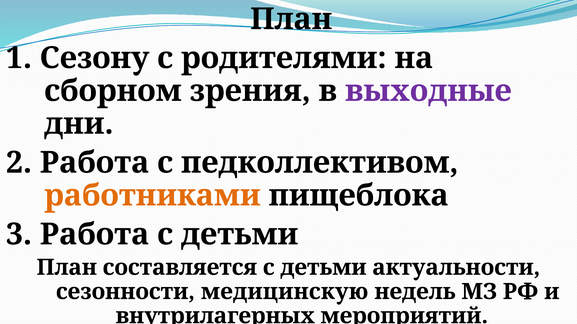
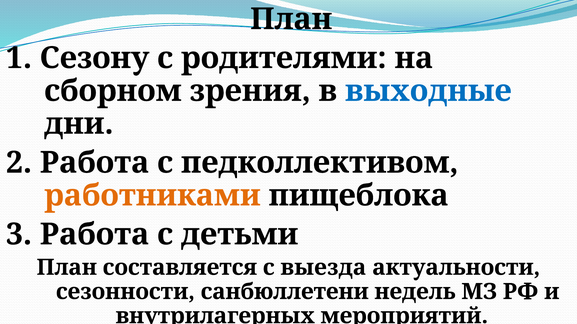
выходные colour: purple -> blue (428, 91)
составляется с детьми: детьми -> выезда (323, 268)
медицинскую: медицинскую -> санбюллетени (285, 292)
